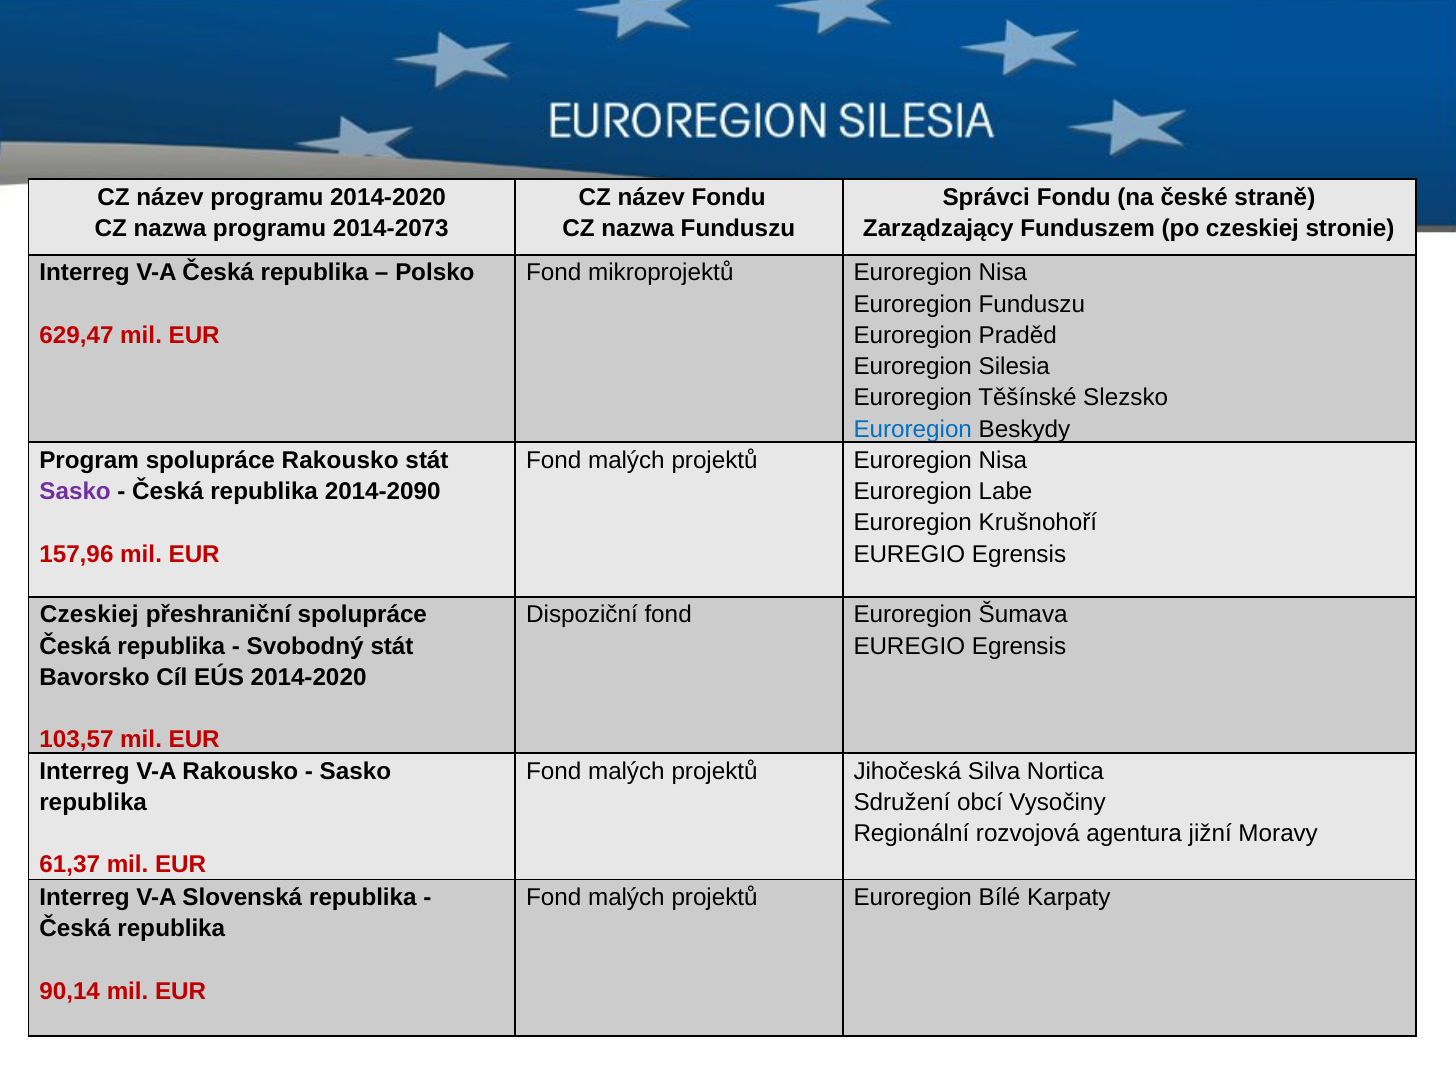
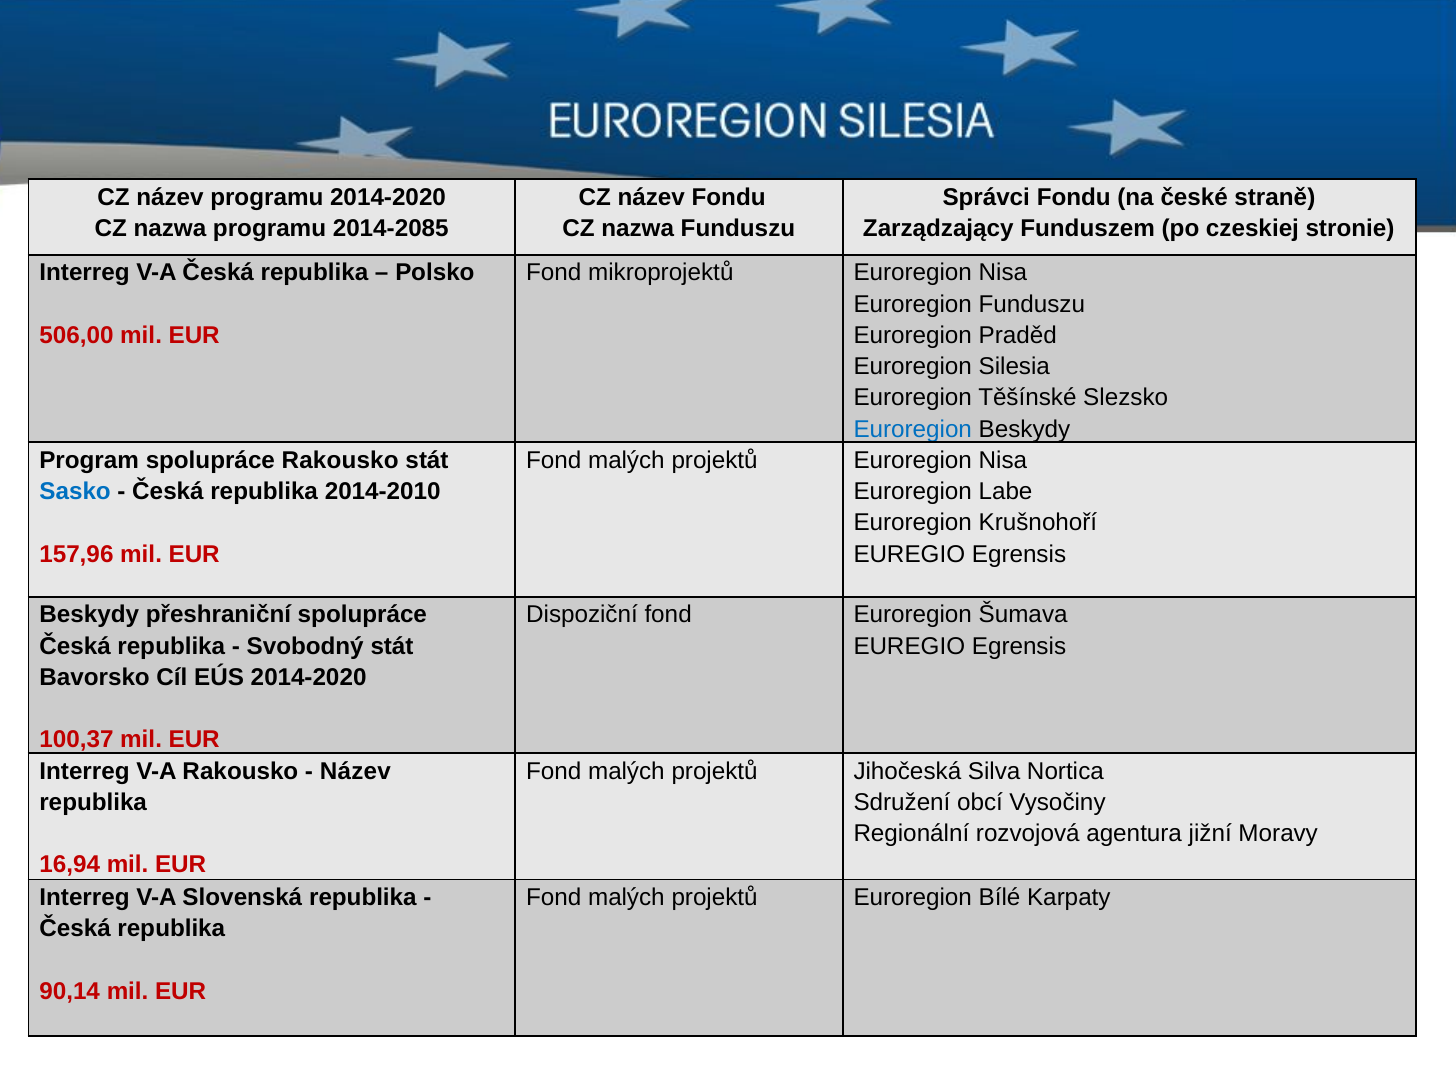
2014-2073: 2014-2073 -> 2014-2085 (391, 228)
629,47: 629,47 -> 506,00 (77, 335)
Sasko colour: purple -> blue (75, 492)
2014-2090: 2014-2090 -> 2014-2010 (383, 492)
Czeskiej: Czeskiej -> Beskydy (89, 615)
103,57: 103,57 -> 100,37 (77, 740)
Sasko: Sasko -> Název (355, 771)
61,37: 61,37 -> 16,94 (70, 865)
